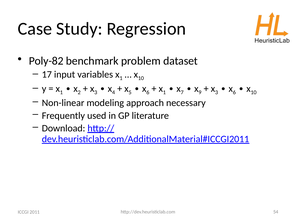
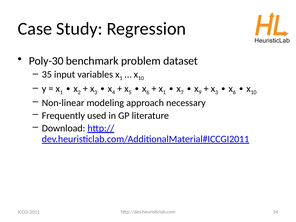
Poly-82: Poly-82 -> Poly-30 (46, 61)
17: 17 -> 35 (47, 74)
